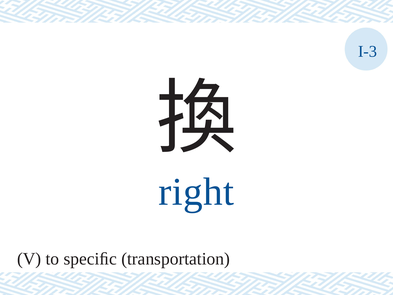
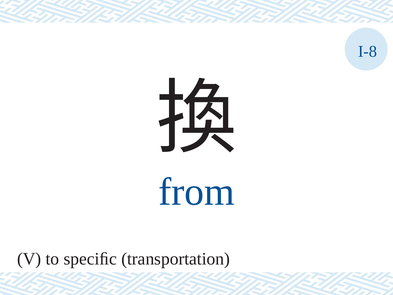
I-3: I-3 -> I-8 (368, 51)
right: right -> from (196, 192)
